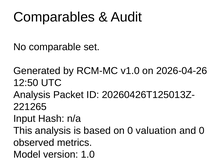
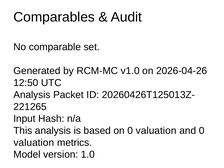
observed: observed -> valuation (34, 143)
